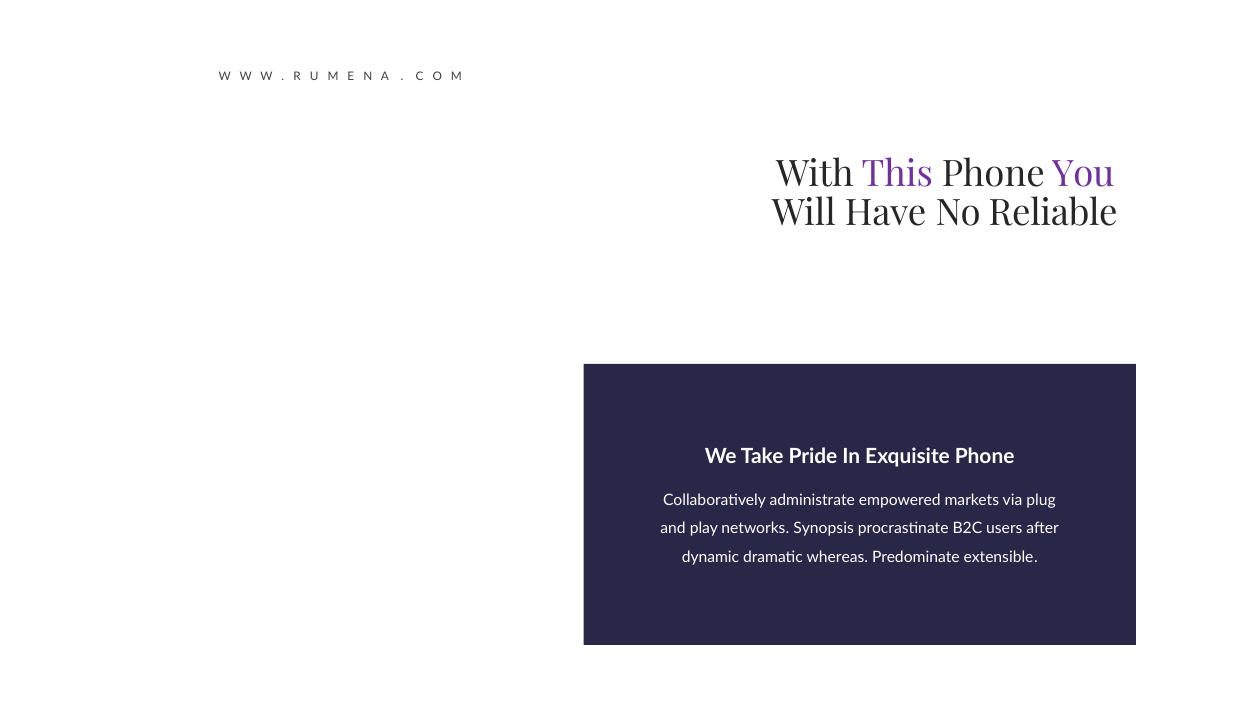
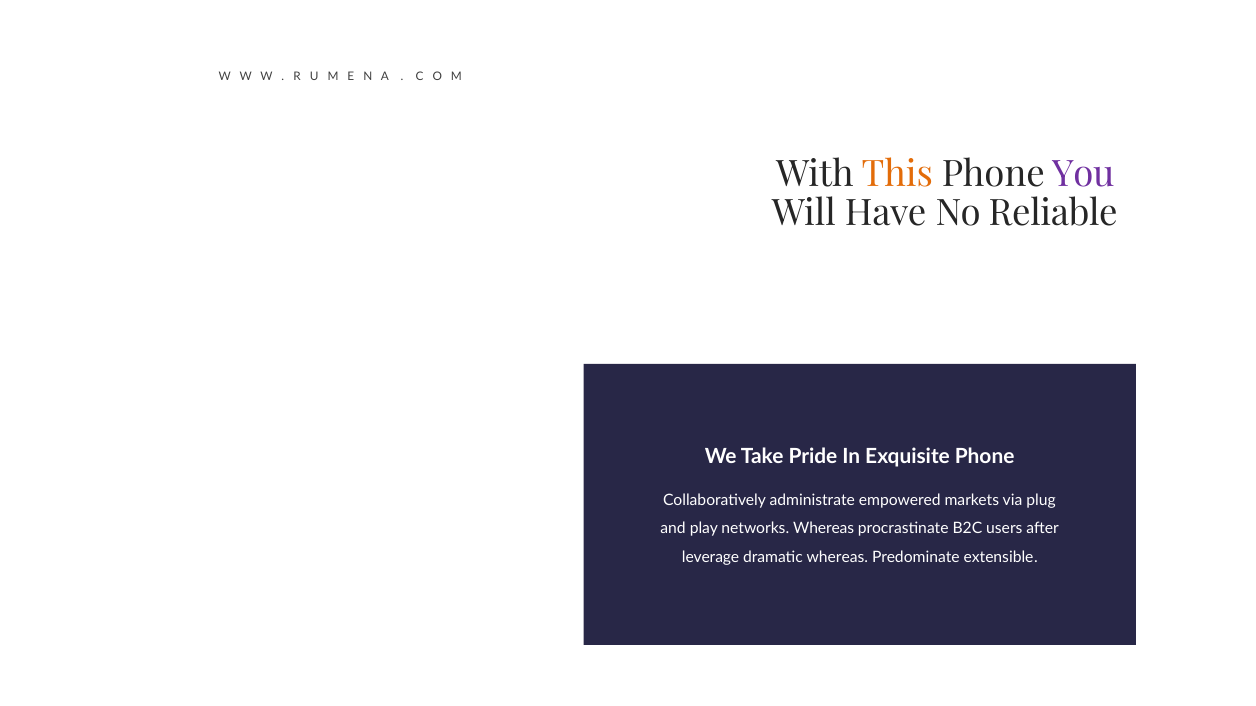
This colour: purple -> orange (897, 174)
networks Synopsis: Synopsis -> Whereas (824, 529)
dynamic: dynamic -> leverage (711, 557)
